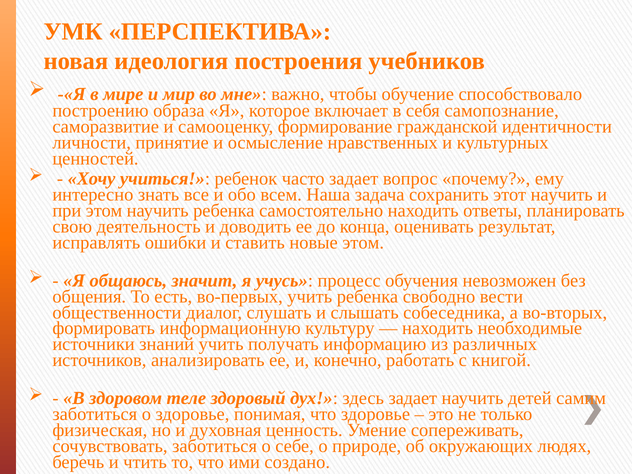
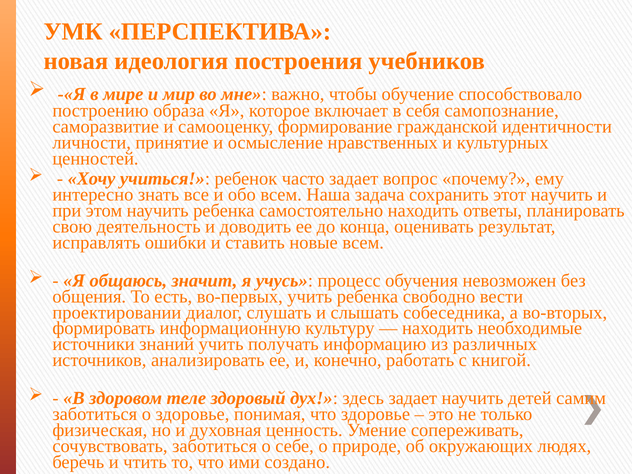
новые этом: этом -> всем (363, 243)
общественности: общественности -> проектировании (117, 312)
